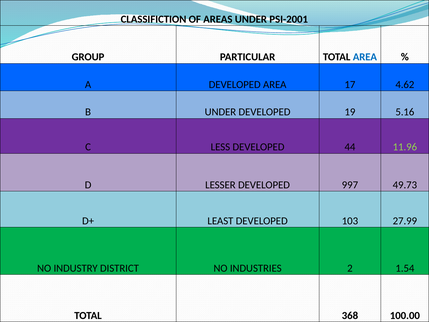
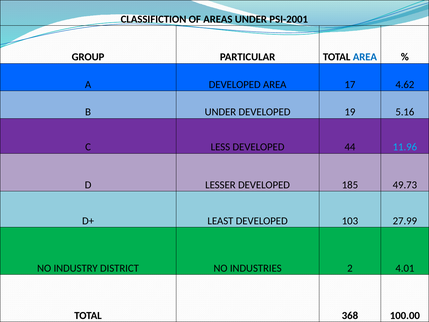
11.96 colour: light green -> light blue (405, 147)
997: 997 -> 185 (350, 185)
1.54: 1.54 -> 4.01 (405, 268)
